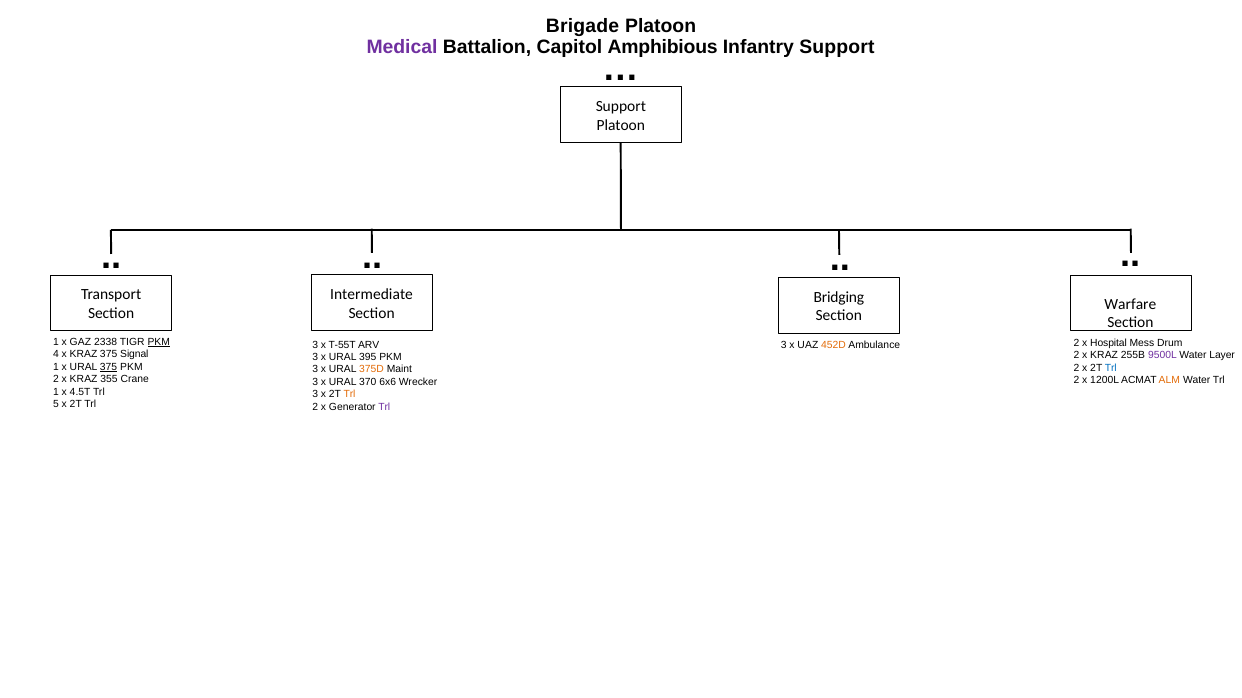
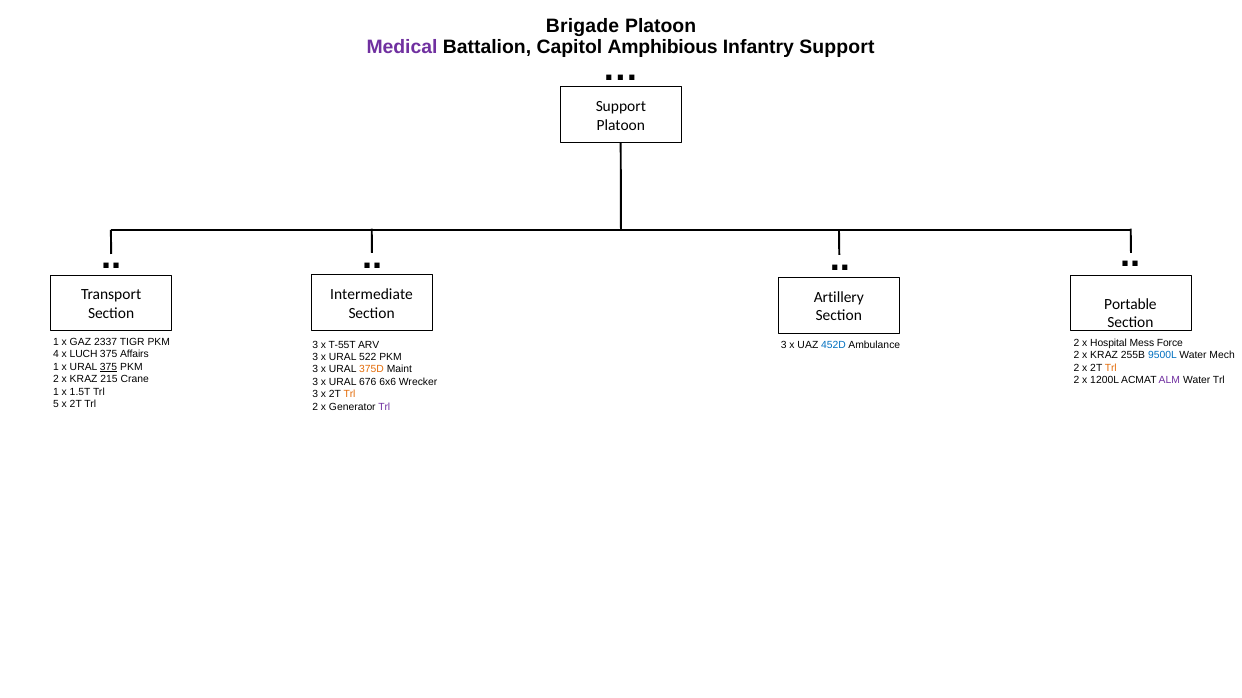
Bridging: Bridging -> Artillery (839, 297)
Warfare: Warfare -> Portable (1130, 304)
2338: 2338 -> 2337 (106, 342)
PKM underline: present -> none (159, 342)
Drum: Drum -> Force (1170, 343)
452D colour: orange -> blue (834, 345)
4 x KRAZ: KRAZ -> LUCH (84, 355)
Signal: Signal -> Affairs (134, 355)
9500L colour: purple -> blue (1162, 356)
Layer: Layer -> Mech (1222, 356)
395: 395 -> 522 (368, 357)
Trl colour: blue -> orange (1111, 368)
355: 355 -> 215 (109, 380)
ALM colour: orange -> purple (1169, 380)
370: 370 -> 676 (368, 382)
4.5T: 4.5T -> 1.5T (80, 392)
